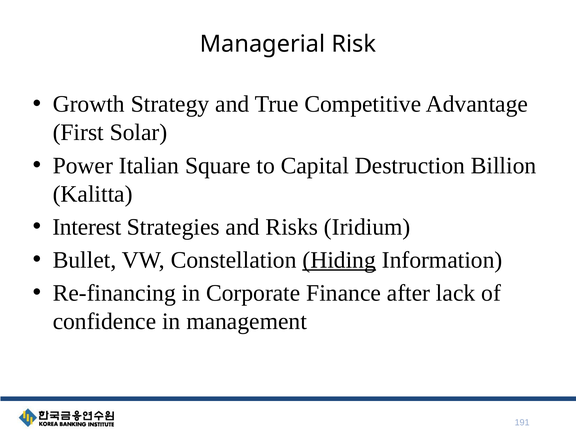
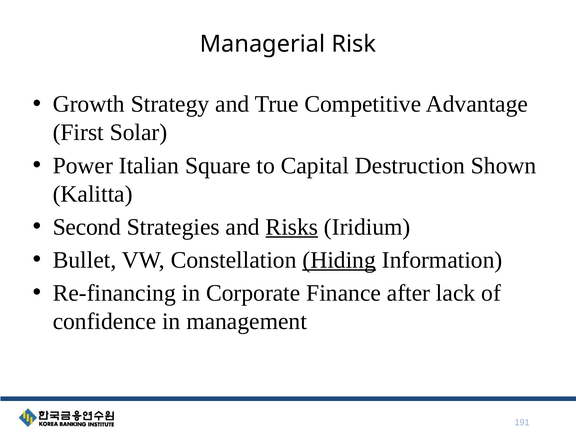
Billion: Billion -> Shown (504, 166)
Interest: Interest -> Second (87, 227)
Risks underline: none -> present (292, 227)
